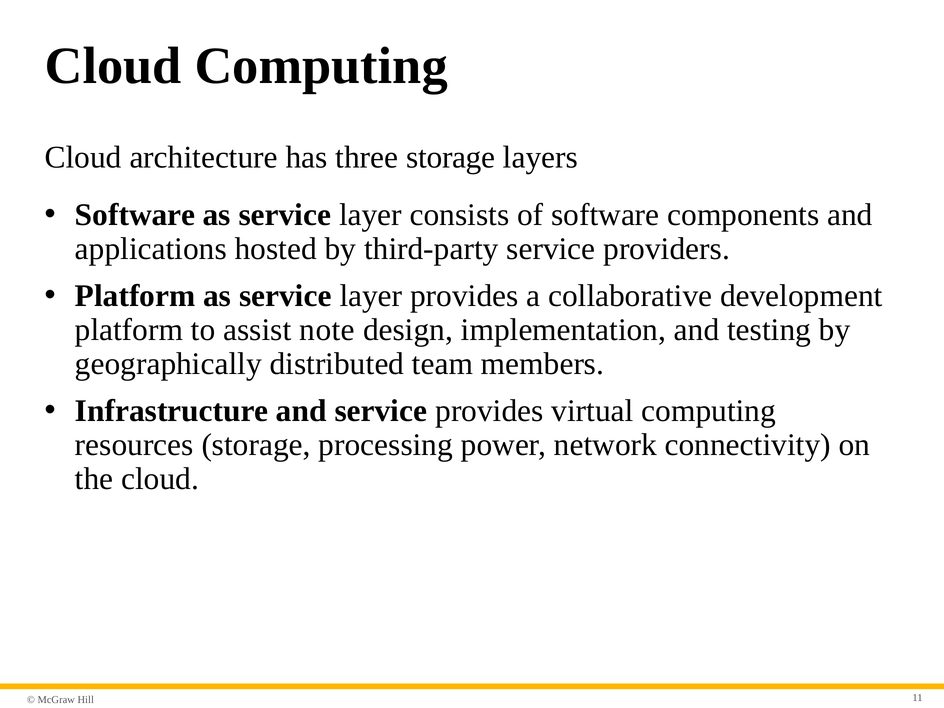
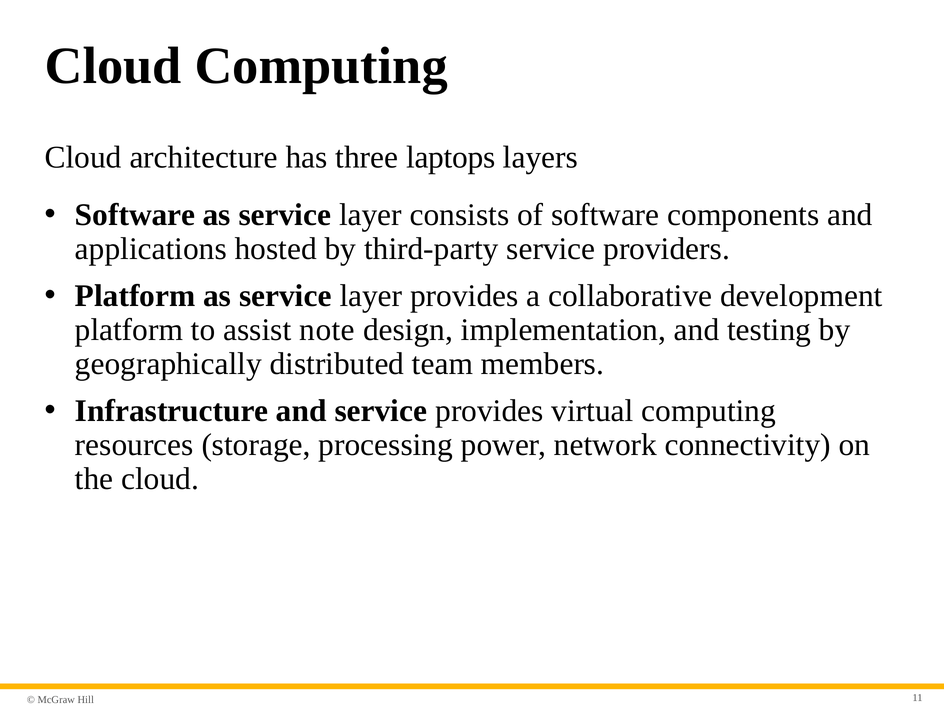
three storage: storage -> laptops (451, 158)
